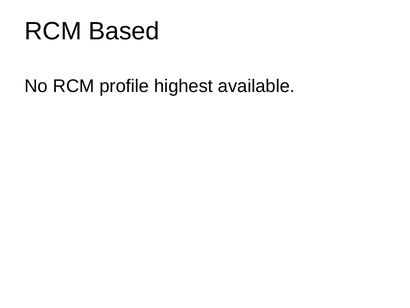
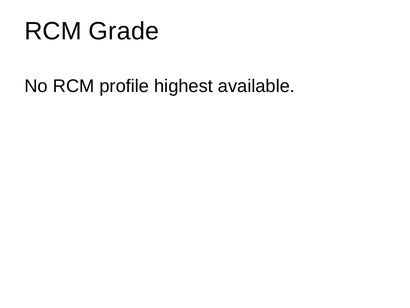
Based: Based -> Grade (124, 31)
